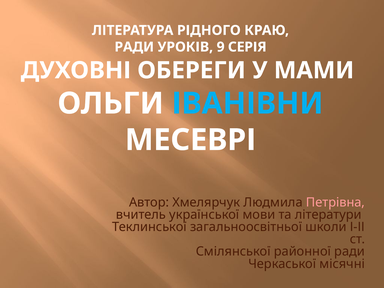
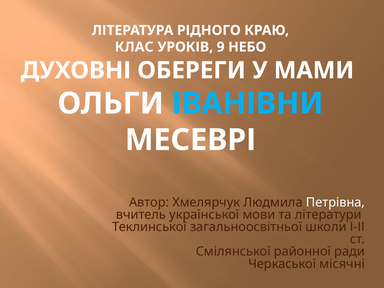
РАДИ: РАДИ -> КЛАС (134, 47)
СЕРІЯ: СЕРІЯ -> НЕБО (247, 47)
Петрівна colour: pink -> white (335, 202)
